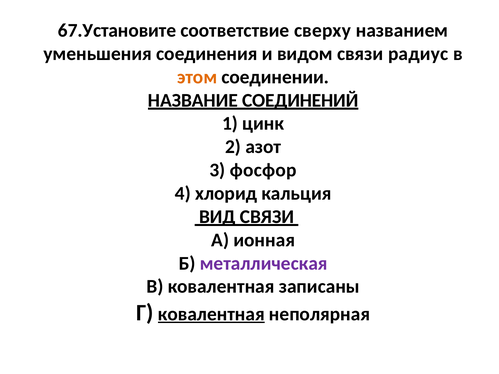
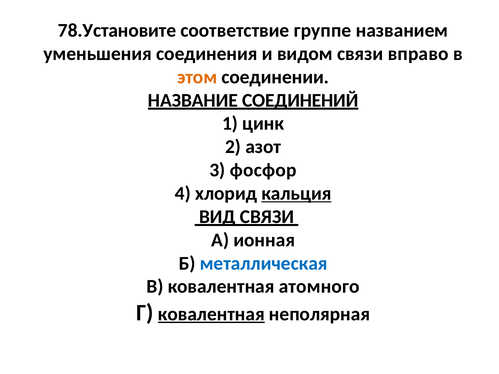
67.Установите: 67.Установите -> 78.Установите (117, 30)
сверху: сверху -> группе (323, 30)
радиус: радиус -> вправо (418, 54)
кальция underline: none -> present (296, 194)
металлическая colour: purple -> blue (264, 263)
записаны: записаны -> атомного (319, 287)
